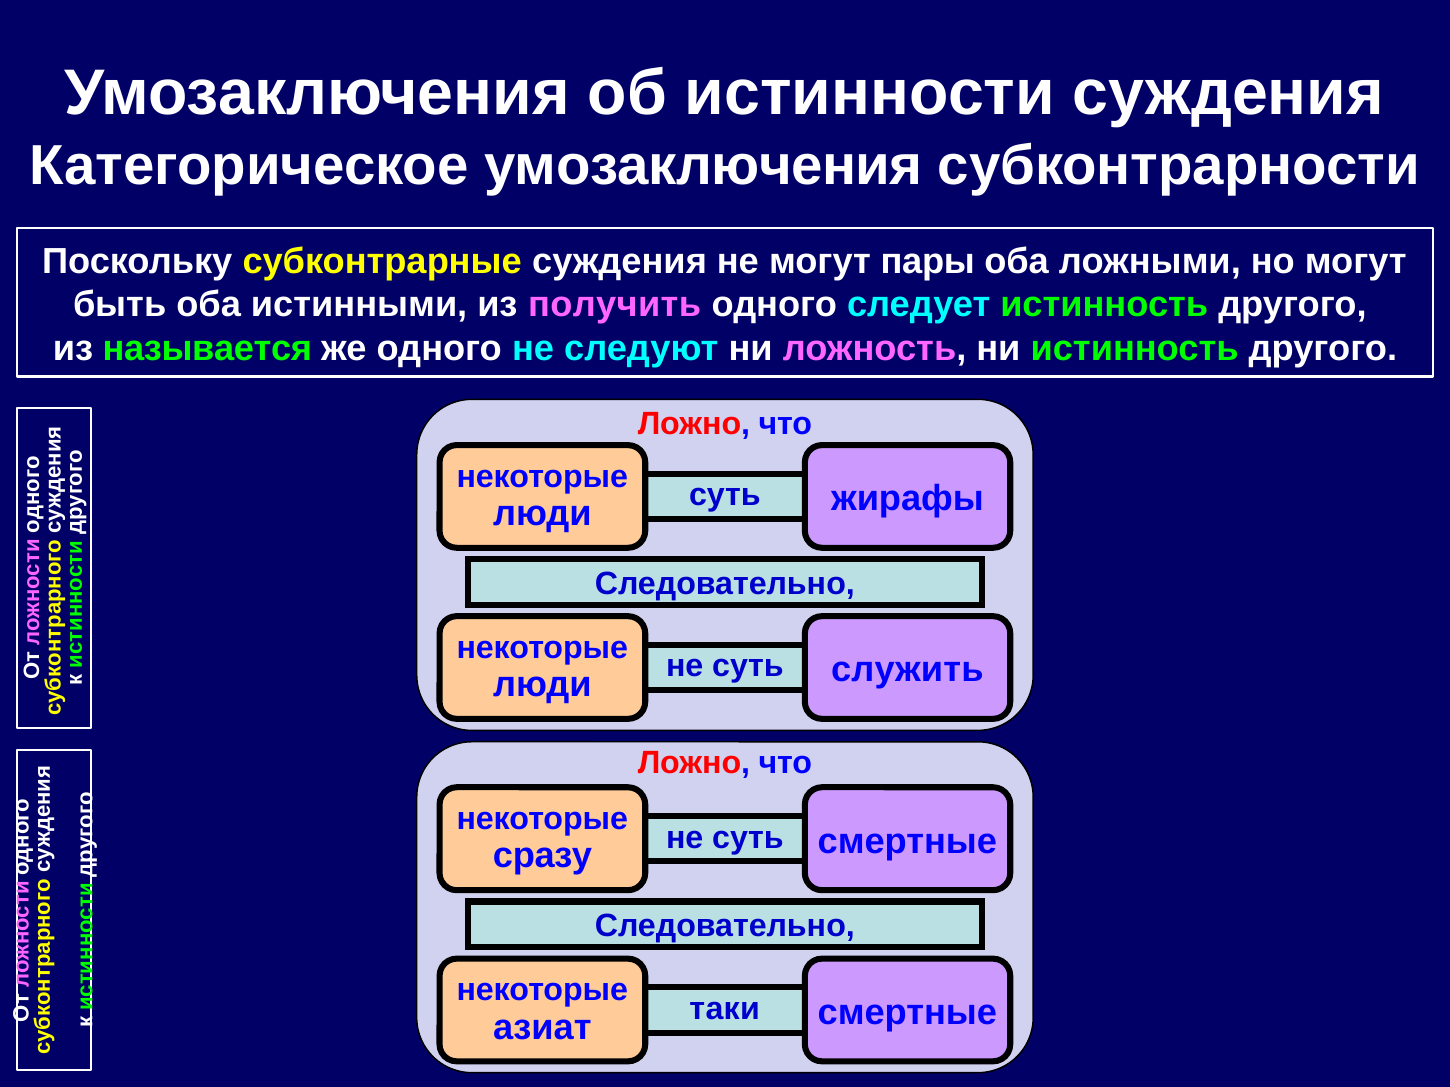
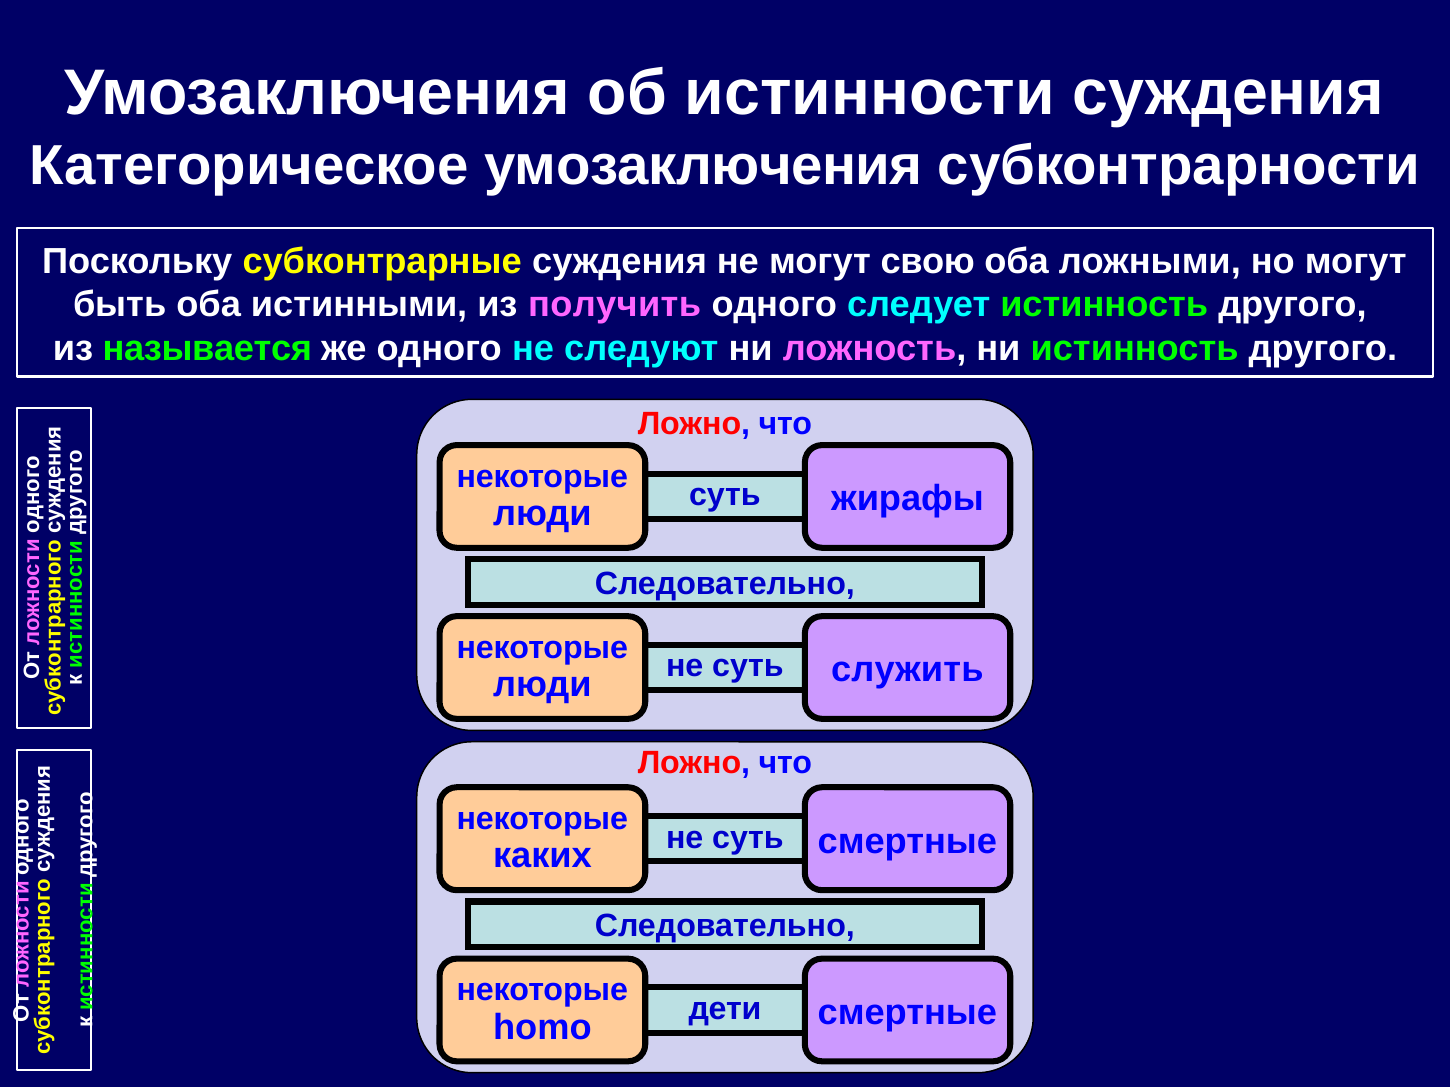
пары: пары -> свою (928, 262)
сразу: сразу -> каких (542, 856)
таки: таки -> дети (725, 1009)
азиат: азиат -> homo (542, 1028)
